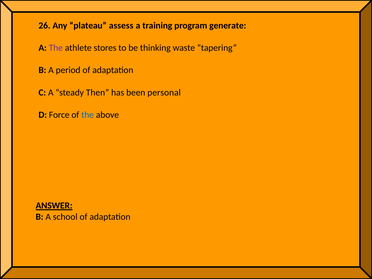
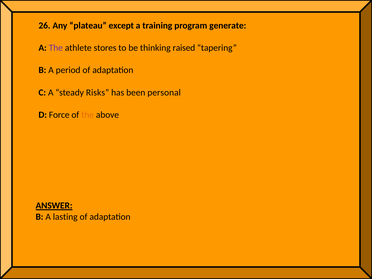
assess: assess -> except (121, 25)
waste: waste -> raised (184, 48)
Then: Then -> Risks (98, 92)
the colour: blue -> orange (88, 115)
school: school -> lasting (65, 217)
